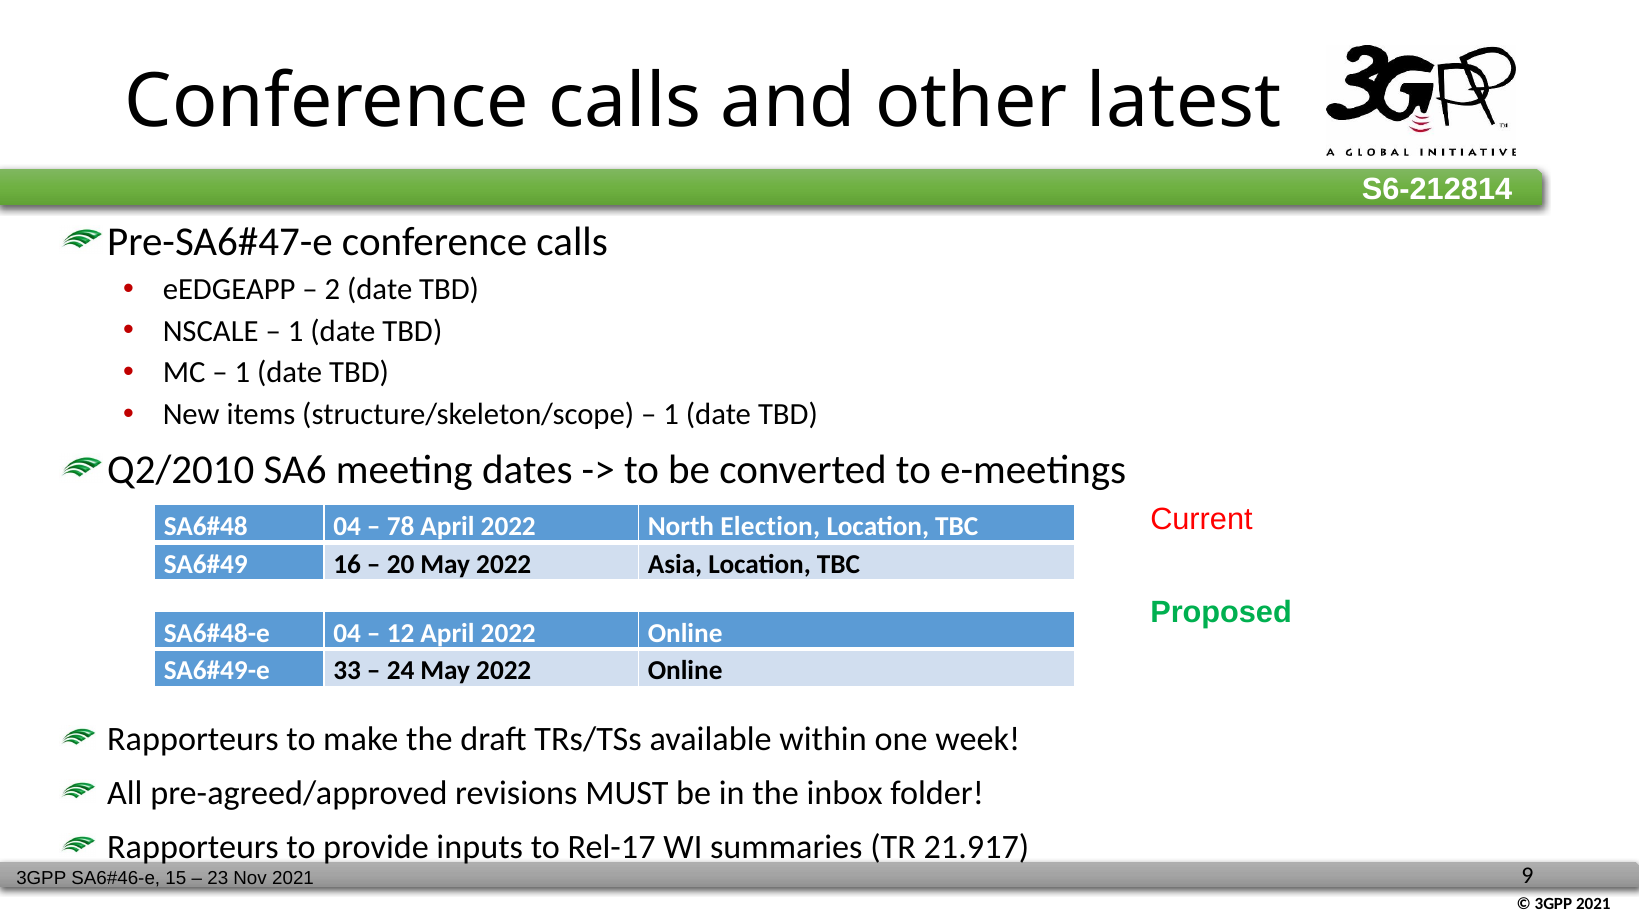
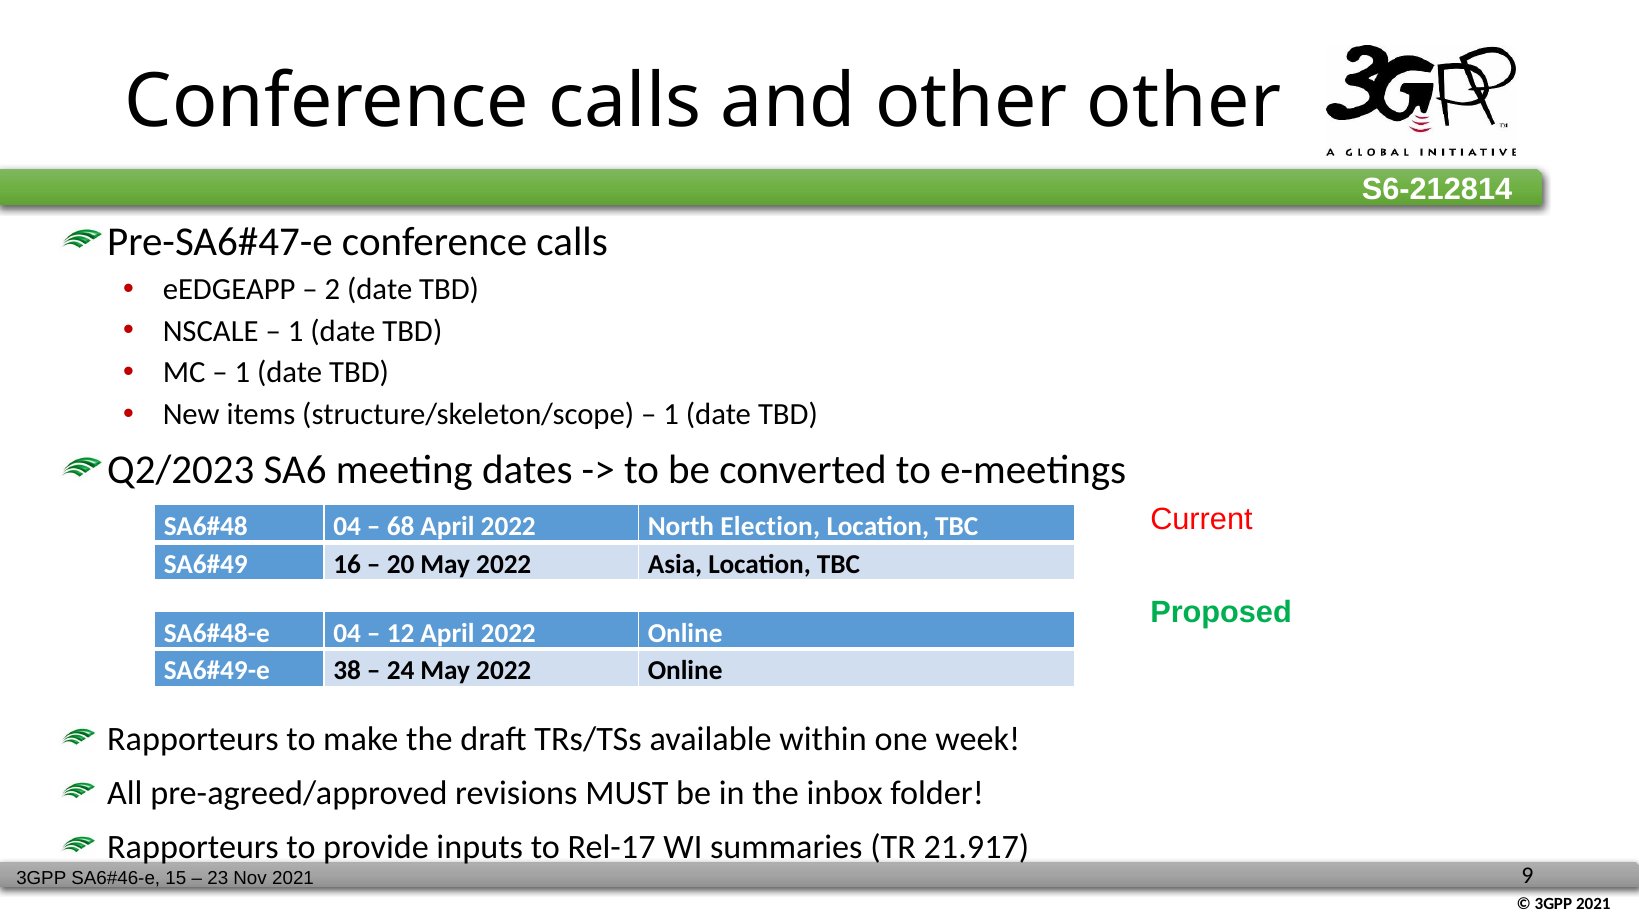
other latest: latest -> other (1184, 102)
Q2/2010: Q2/2010 -> Q2/2023 (181, 470)
78: 78 -> 68 (401, 527)
33: 33 -> 38 (347, 671)
